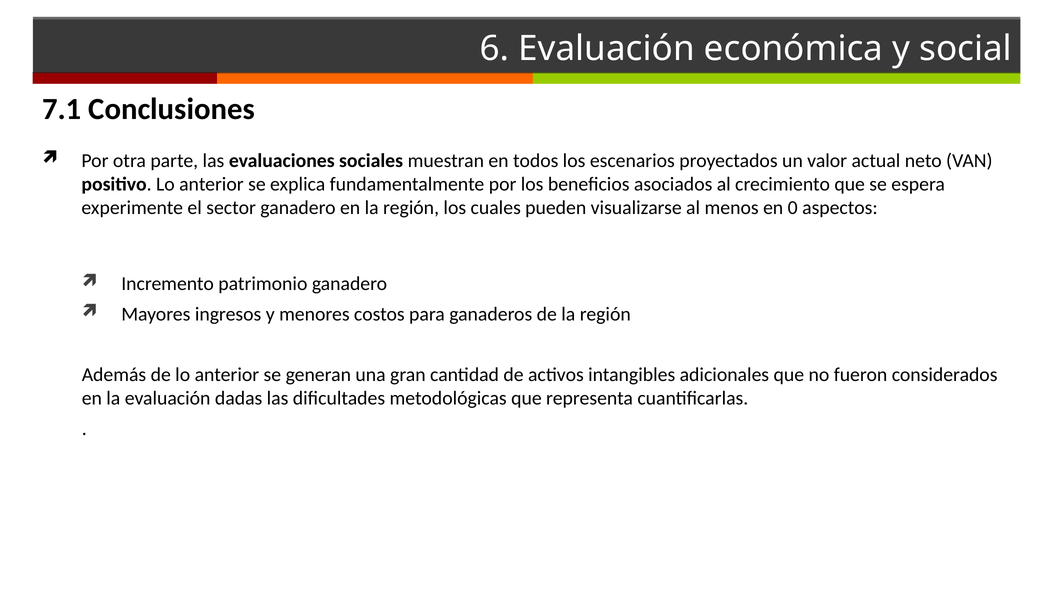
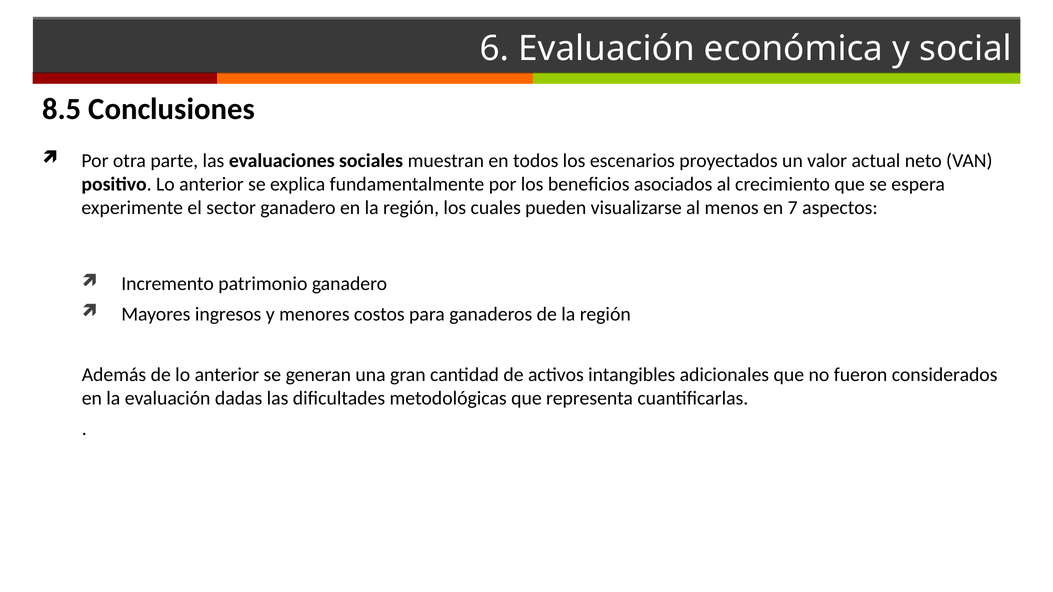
7.1: 7.1 -> 8.5 (62, 109)
0: 0 -> 7 (793, 208)
